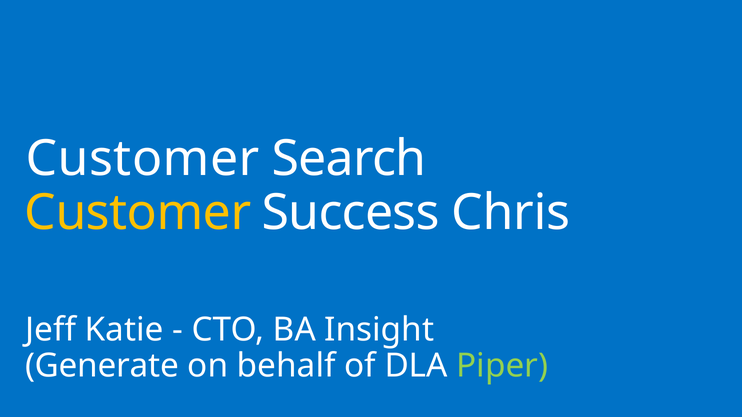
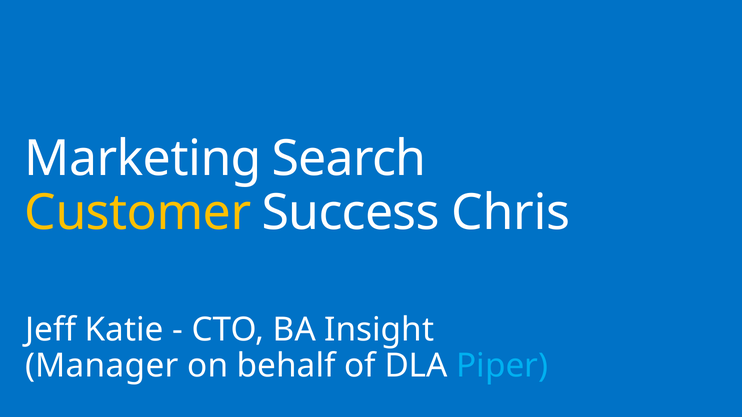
Customer: Customer -> Marketing (143, 159)
Generate: Generate -> Manager (102, 366)
Piper colour: light green -> light blue (502, 366)
